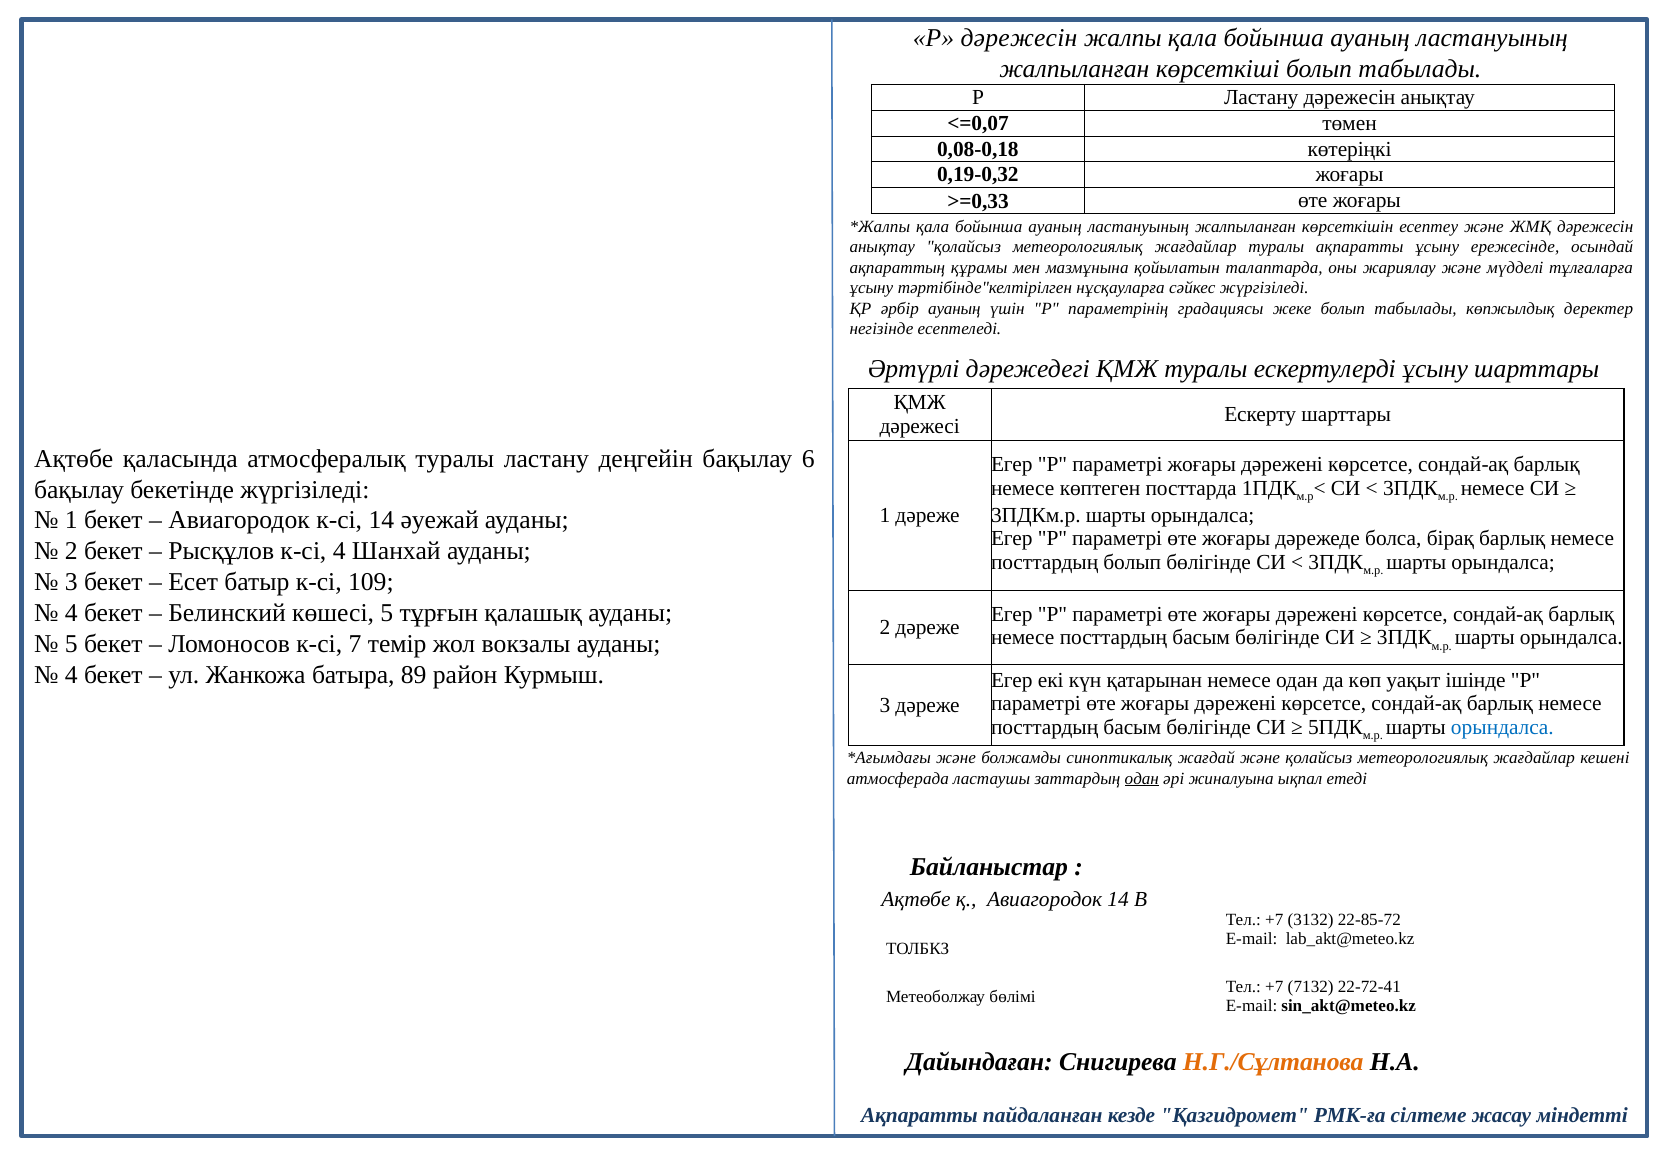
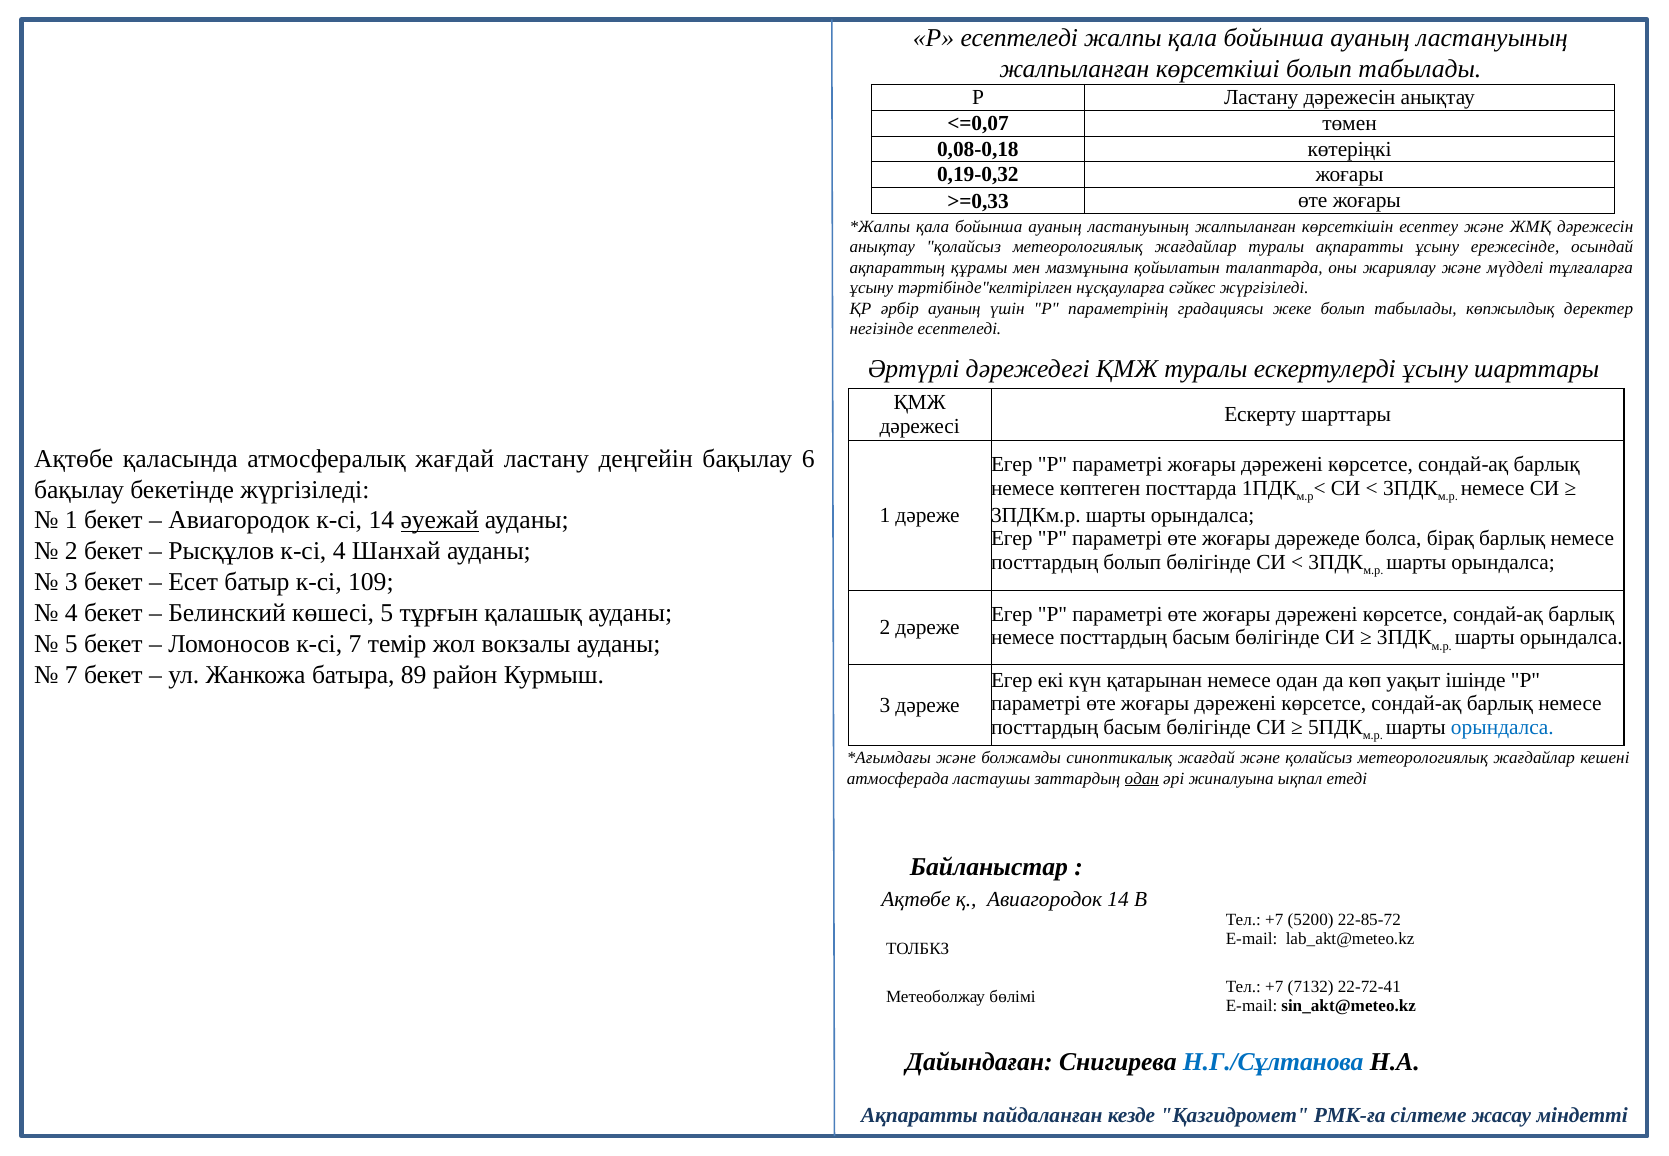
Р дәрежесін: дәрежесін -> есептеледі (1019, 38)
атмосфералық туралы: туралы -> жағдай (455, 459)
әуежай underline: none -> present (440, 520)
4: 4 -> 7 (71, 674)
3132: 3132 -> 5200 (1311, 920)
Н.Г./Сұлтанова colour: orange -> blue (1273, 1061)
